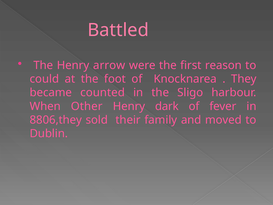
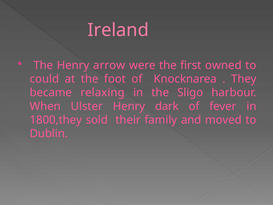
Battled: Battled -> Ireland (118, 30)
reason: reason -> owned (223, 65)
counted: counted -> relaxing (103, 92)
Other: Other -> Ulster (87, 106)
8806,they: 8806,they -> 1800,they (56, 120)
